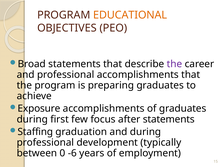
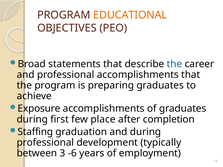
the colour: purple -> blue (174, 64)
focus: focus -> place (103, 119)
after statements: statements -> completion (169, 119)
0: 0 -> 3 (62, 153)
